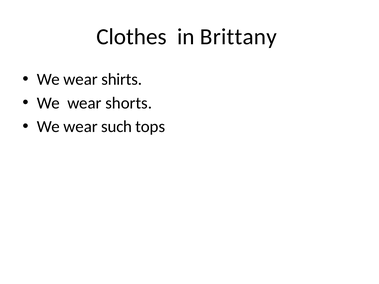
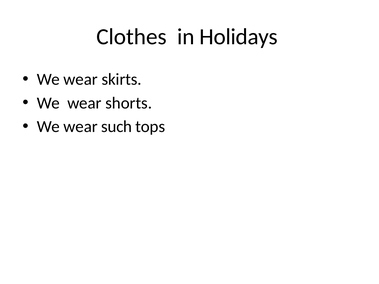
Brittany: Brittany -> Holidays (239, 37)
shirts: shirts -> skirts (122, 80)
